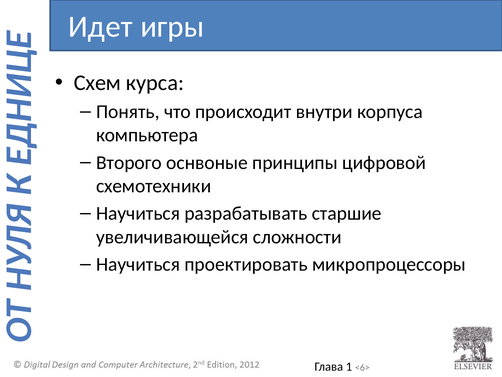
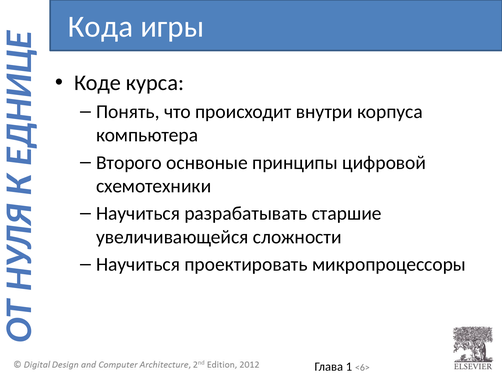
Идет: Идет -> Кода (100, 27)
Схем: Схем -> Коде (97, 83)
